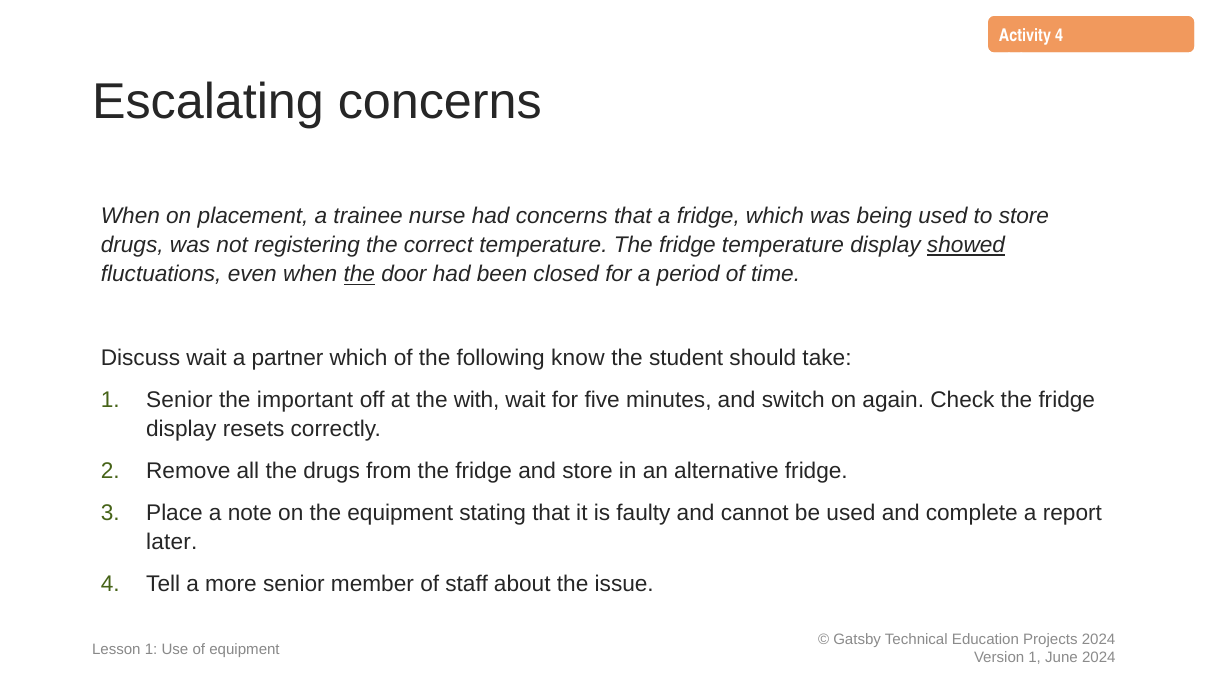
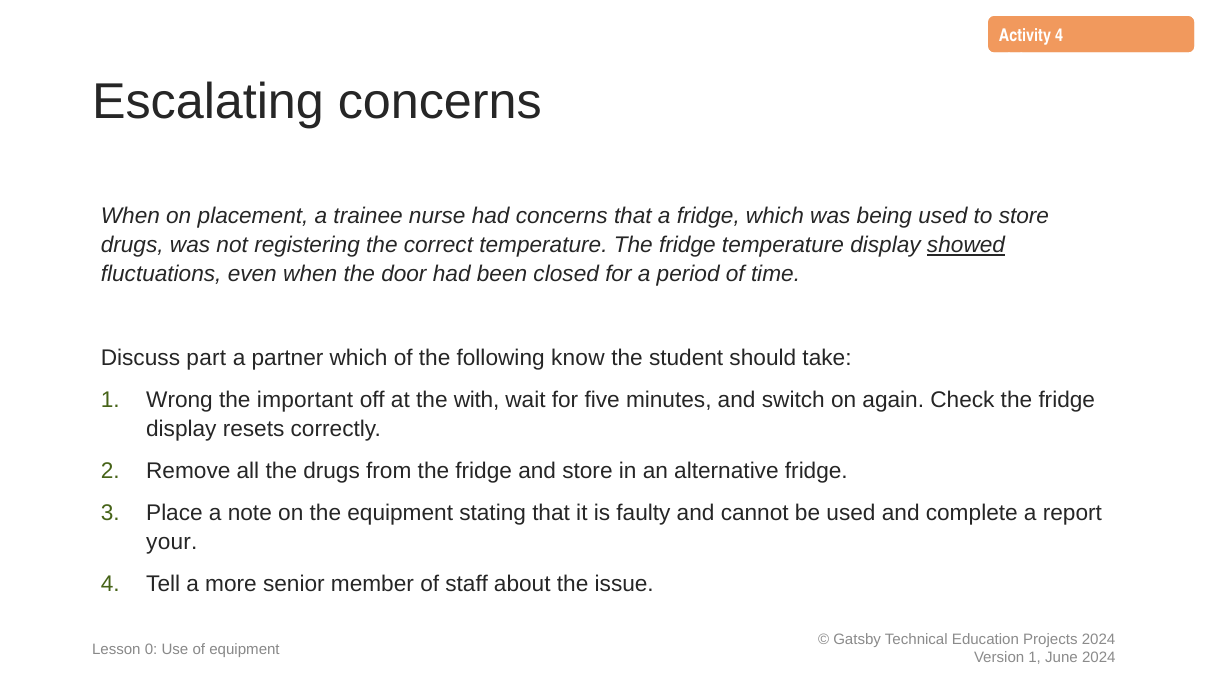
the underline: present -> none (359, 275)
Discuss wait: wait -> part (206, 358)
Senior: Senior -> Wrong (179, 400)
later: later -> your (172, 543)
Lesson 1: 1 -> 0 (151, 650)
